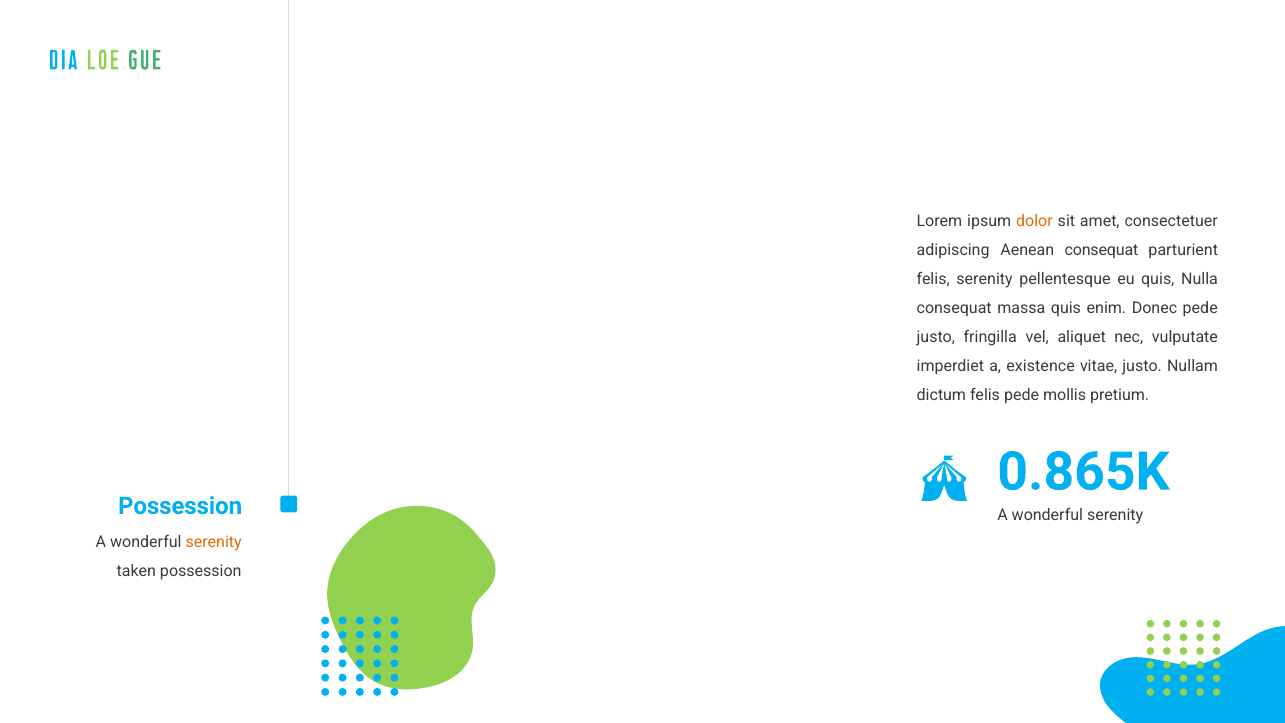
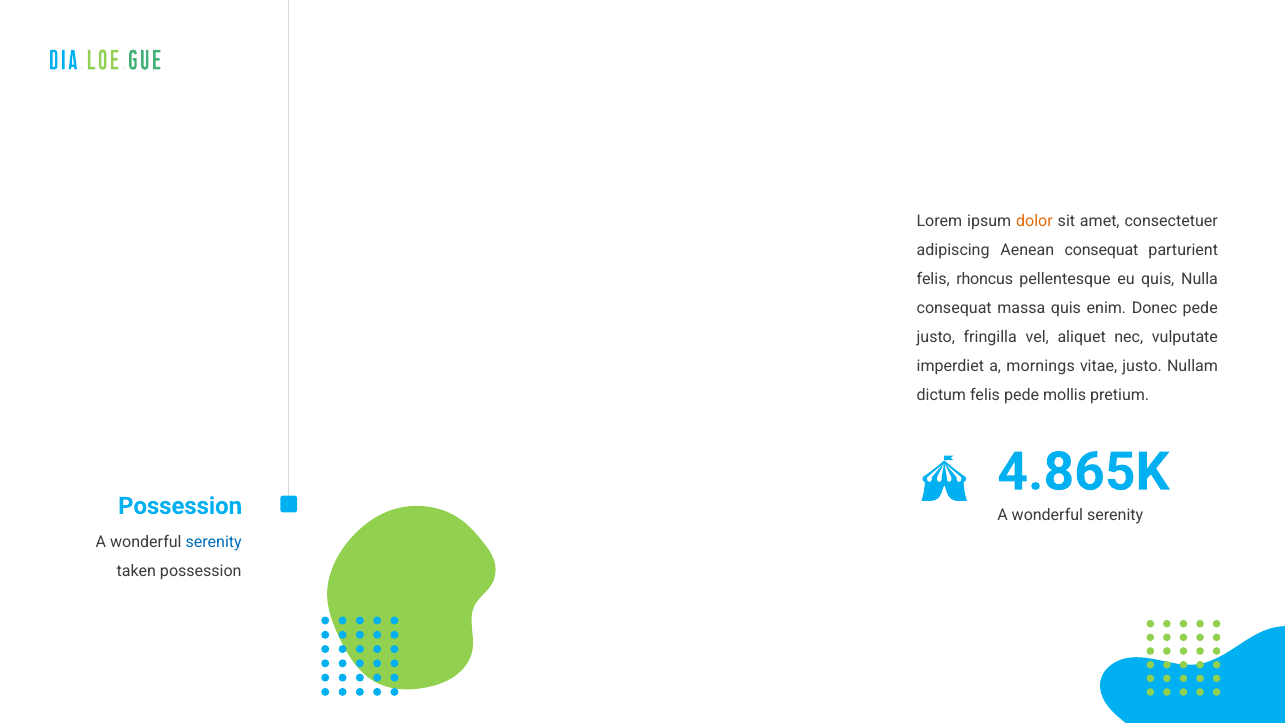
felis serenity: serenity -> rhoncus (985, 279)
existence: existence -> mornings (1041, 366)
0.865K: 0.865K -> 4.865K (1083, 472)
serenity colour: orange -> blue (214, 542)
